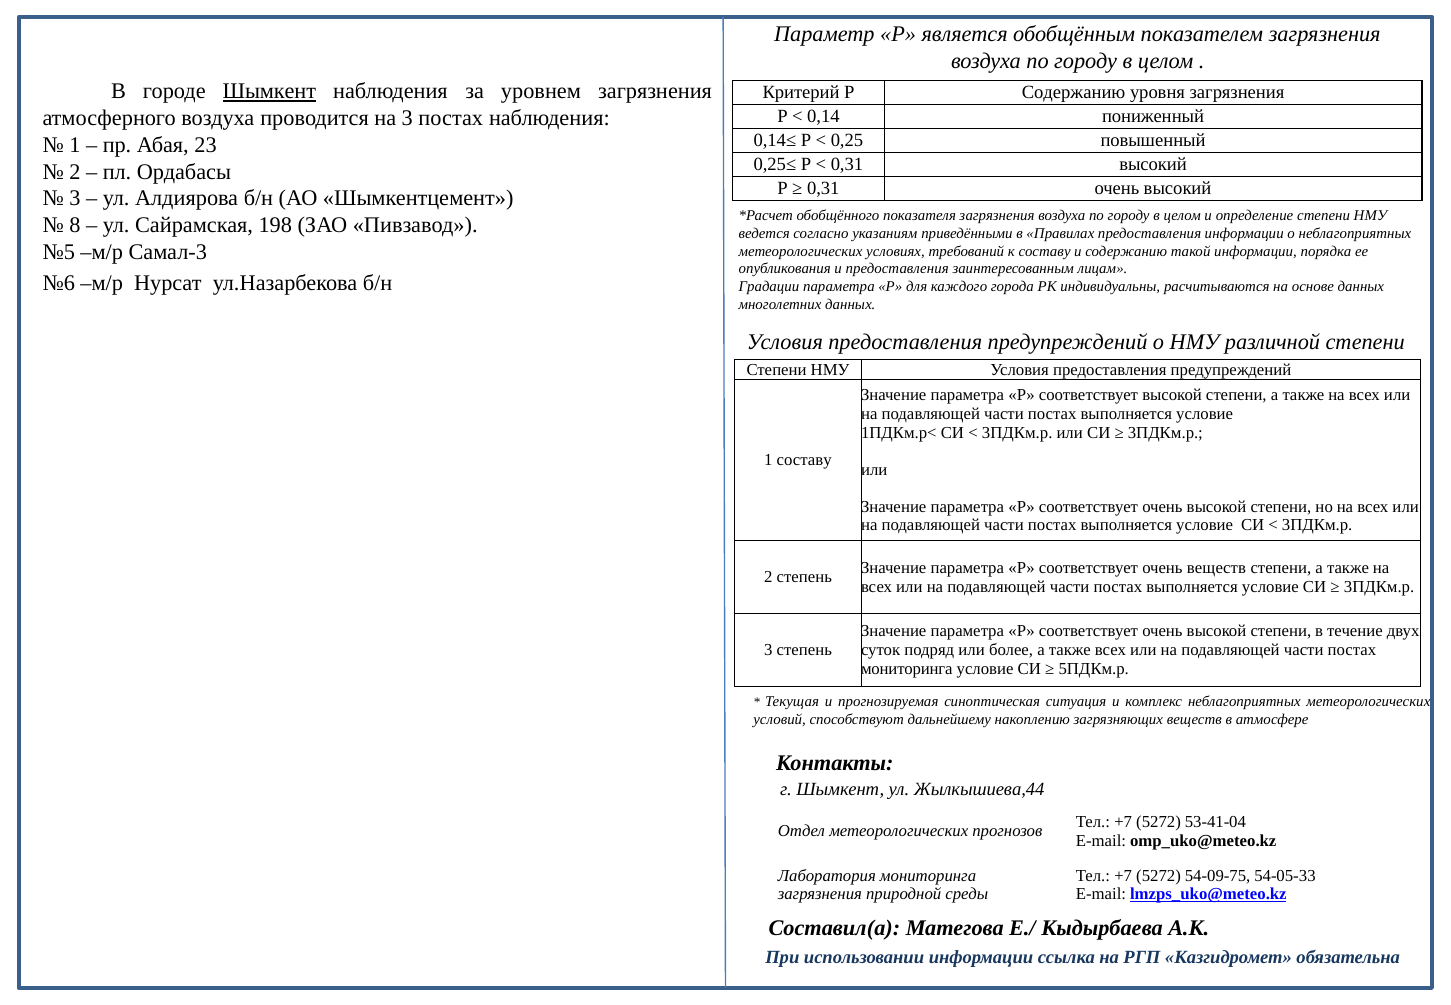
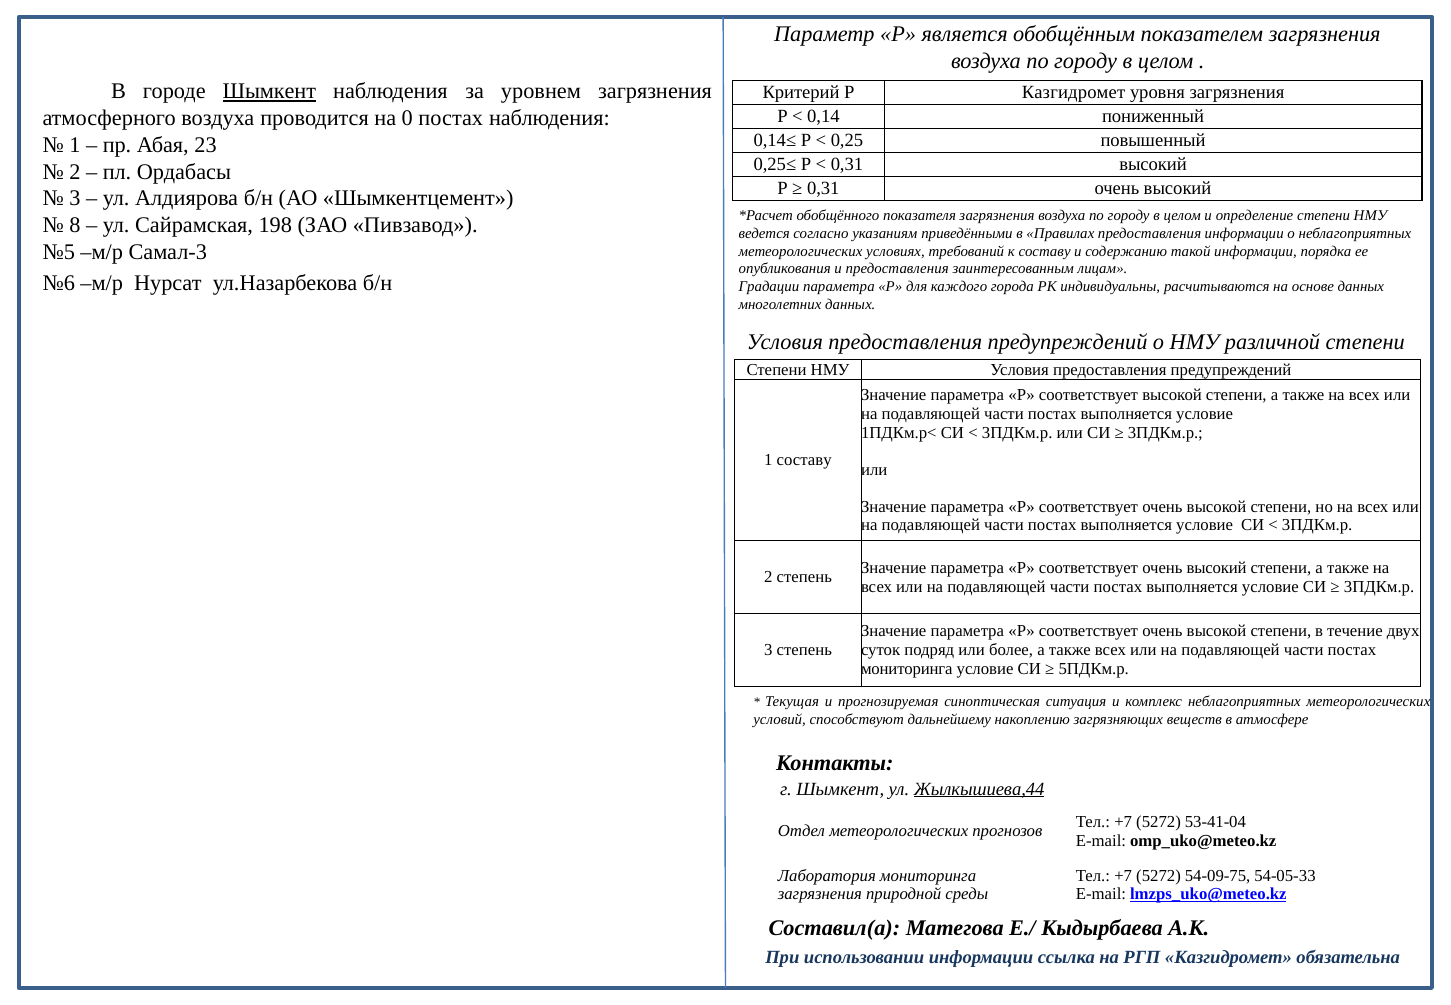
Р Содержанию: Содержанию -> Казгидромет (1073, 92)
на 3: 3 -> 0 (407, 118)
соответствует очень веществ: веществ -> высокий (1217, 568)
Жылкышиева,44 underline: none -> present (979, 789)
